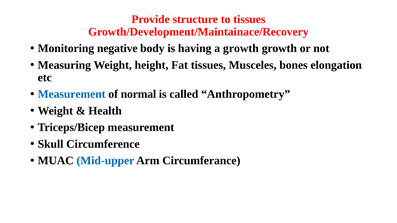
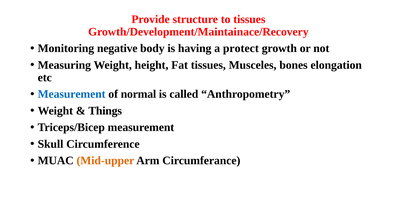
a growth: growth -> protect (241, 48)
Health: Health -> Things (105, 111)
Mid-upper colour: blue -> orange (105, 161)
